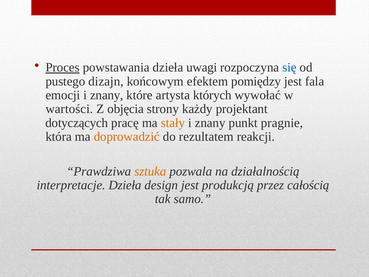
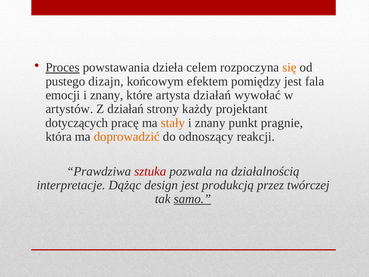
uwagi: uwagi -> celem (202, 67)
się colour: blue -> orange (289, 67)
artysta których: których -> działań (212, 95)
wartości: wartości -> artystów (69, 109)
Z objęcia: objęcia -> działań (126, 109)
rezultatem: rezultatem -> odnoszący (206, 137)
sztuka colour: orange -> red (150, 171)
interpretacje Dzieła: Dzieła -> Dążąc (125, 185)
całością: całością -> twórczej (308, 185)
samo underline: none -> present (192, 199)
